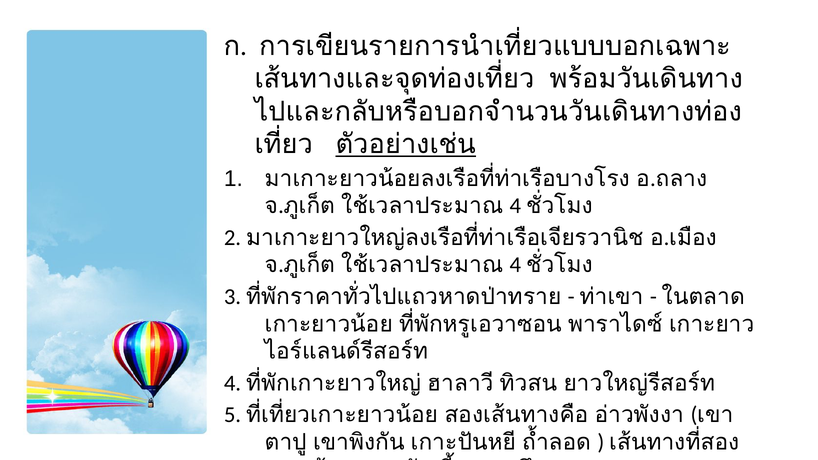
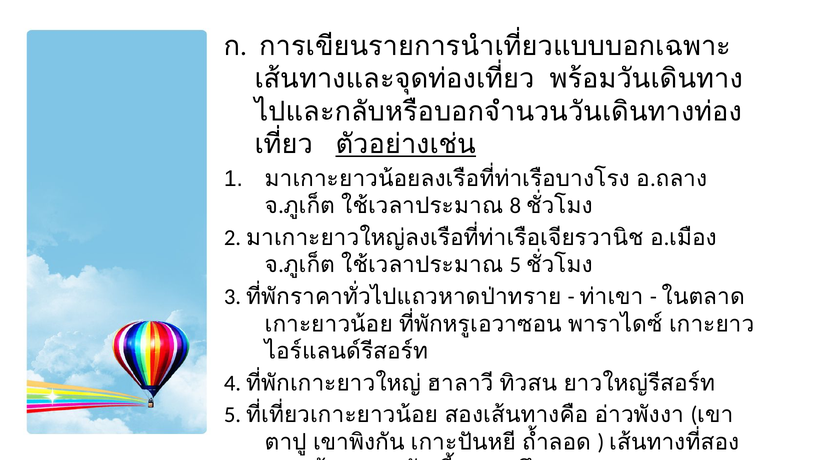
4: 4 -> 8 (515, 206)
4: 4 -> 5 (515, 265)
